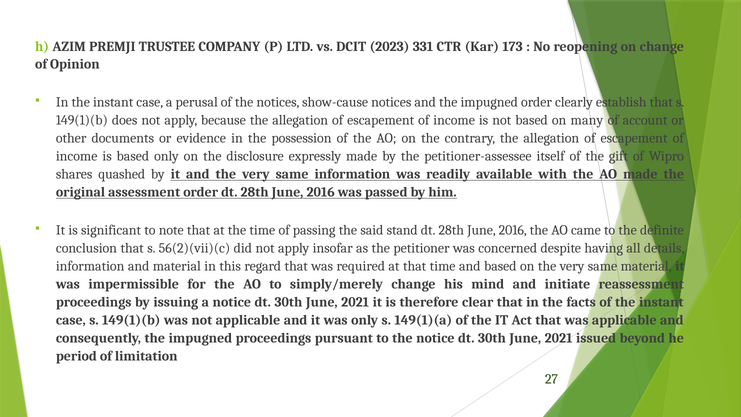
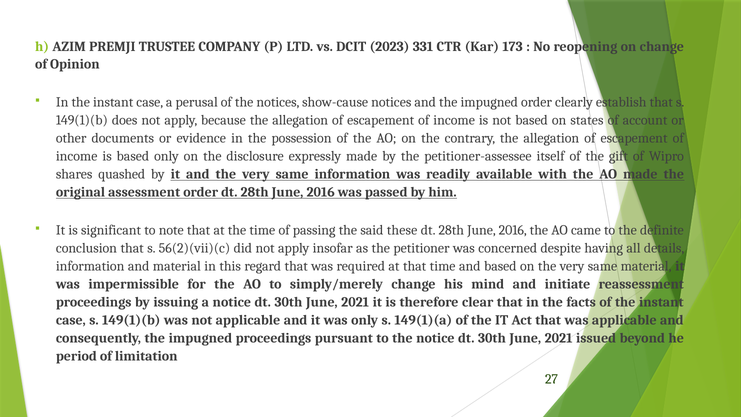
many: many -> states (587, 120)
stand: stand -> these (402, 230)
